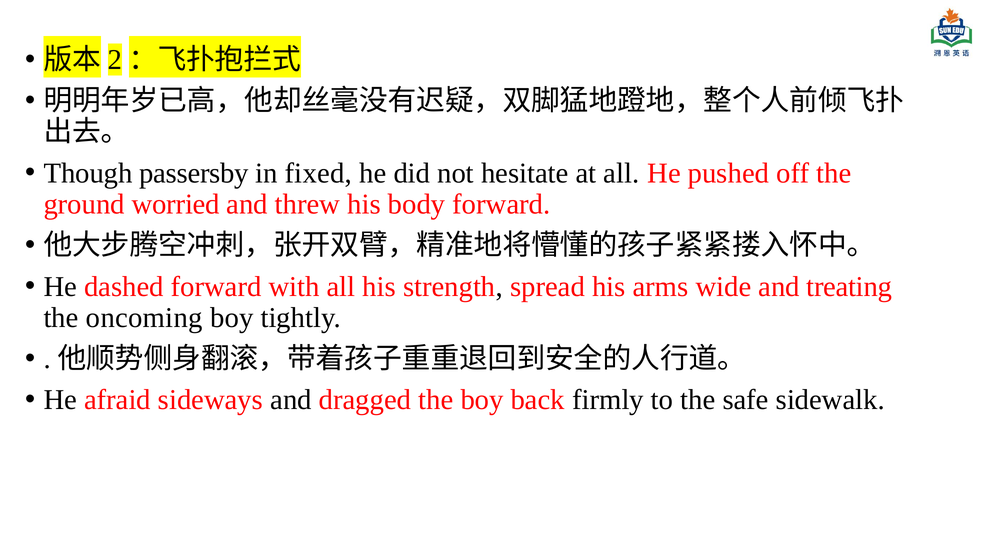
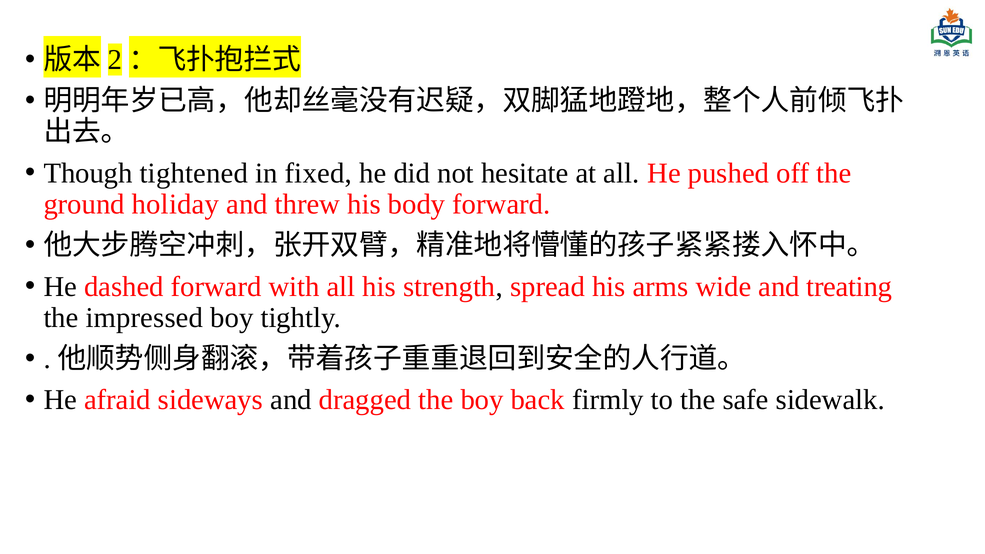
passersby: passersby -> tightened (194, 173)
worried: worried -> holiday (175, 204)
oncoming: oncoming -> impressed (144, 318)
